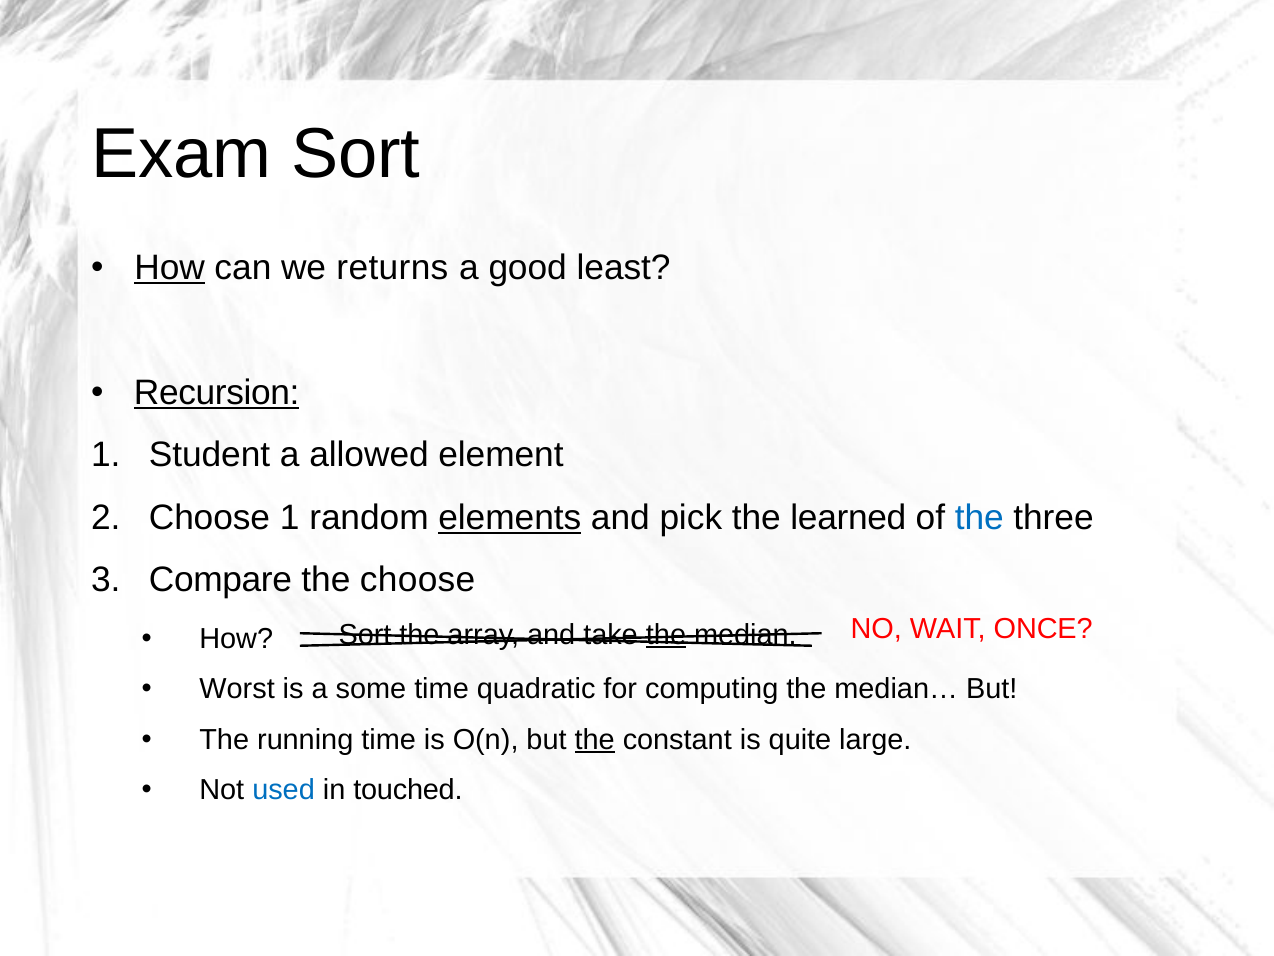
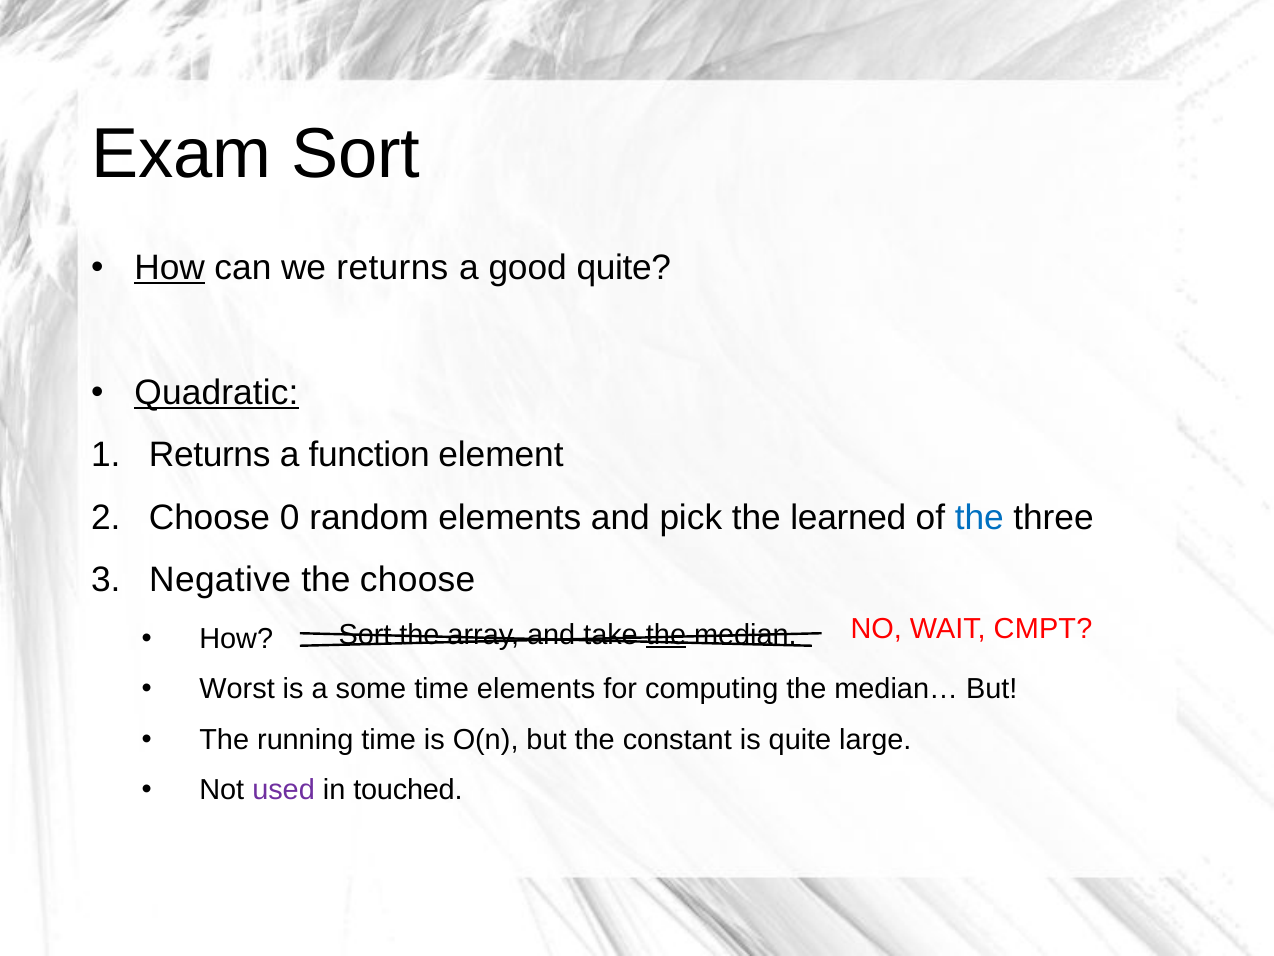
good least: least -> quite (624, 268)
Recursion: Recursion -> Quadratic (216, 393)
Student: Student -> Returns (210, 455)
allowed: allowed -> function (369, 455)
Choose 1: 1 -> 0 (290, 517)
elements underline: present -> none (510, 517)
Compare: Compare -> Negative (220, 579)
ONCE: ONCE -> CMPT (1043, 629)
time quadratic: quadratic -> elements (536, 689)
the underline: present -> none (595, 739)
used colour: blue -> purple (284, 790)
